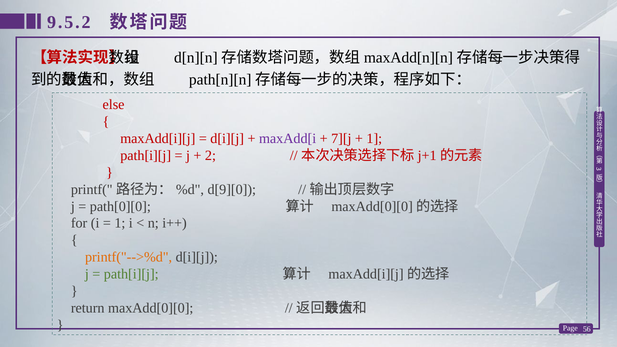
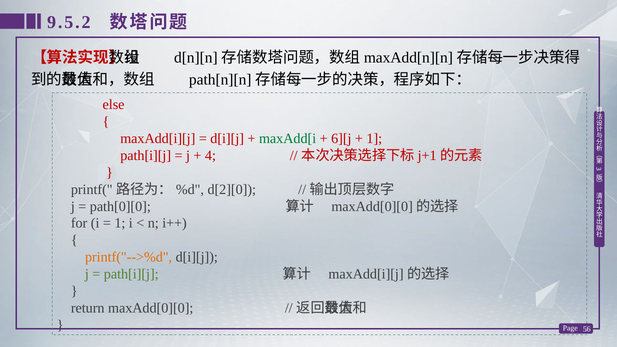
maxAdd[i colour: purple -> green (288, 139)
7][j: 7][j -> 6][j (341, 139)
2: 2 -> 4 (210, 155)
d[9][0: d[9][0 -> d[2][0 (232, 189)
